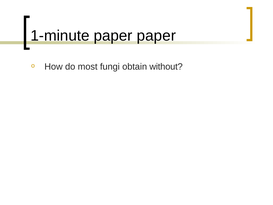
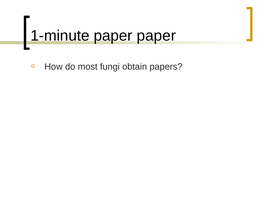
without: without -> papers (166, 67)
